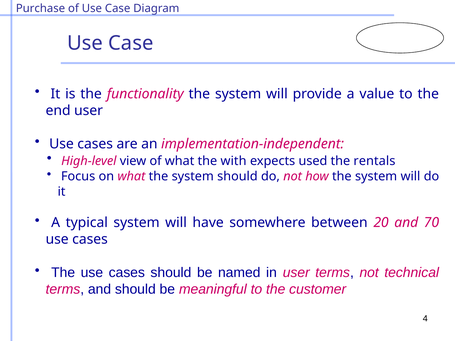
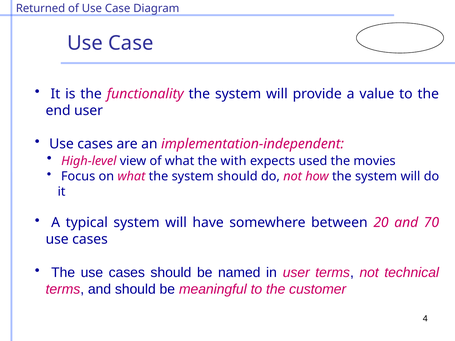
Purchase: Purchase -> Returned (41, 8)
rentals: rentals -> movies (375, 161)
